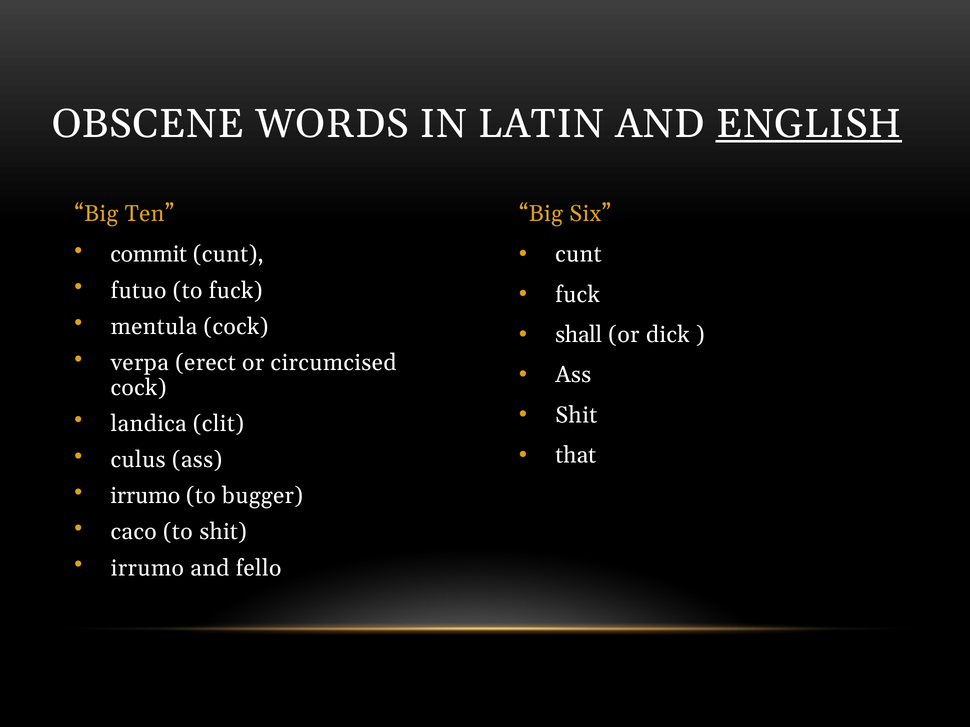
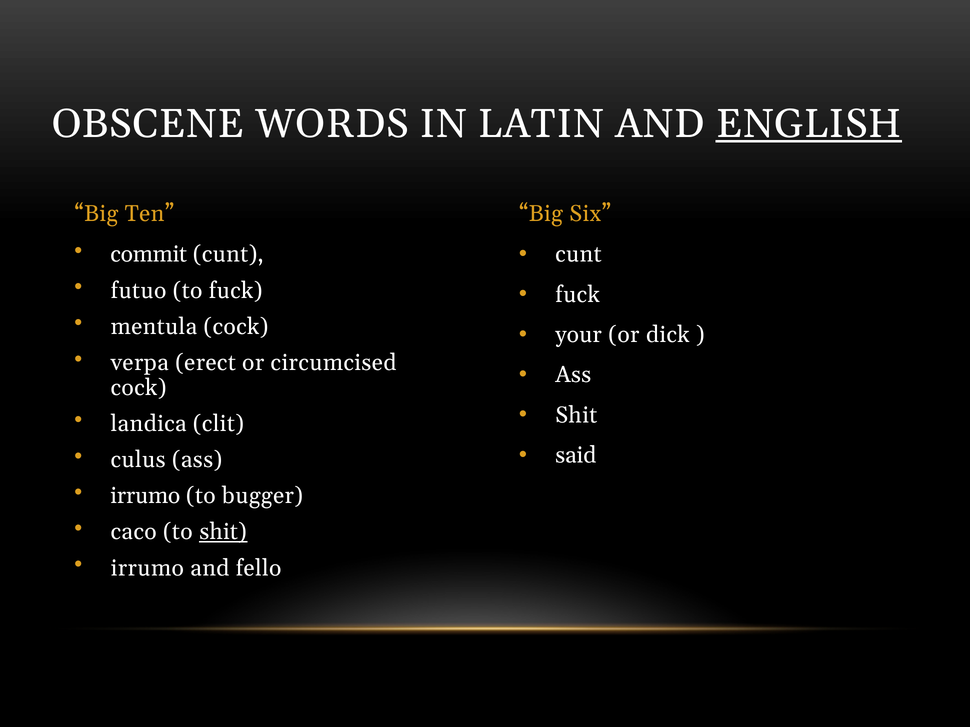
shall: shall -> your (579, 335)
that: that -> said (576, 455)
shit underline: none -> present (223, 532)
